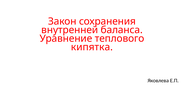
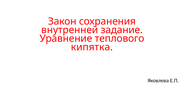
баланса: баланса -> задание (122, 30)
